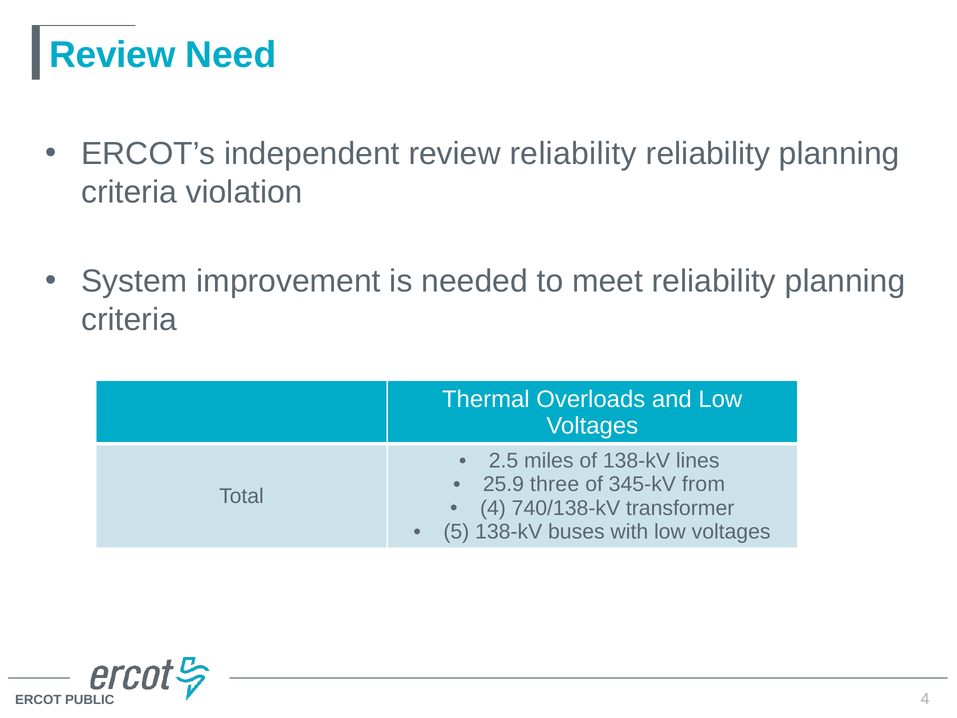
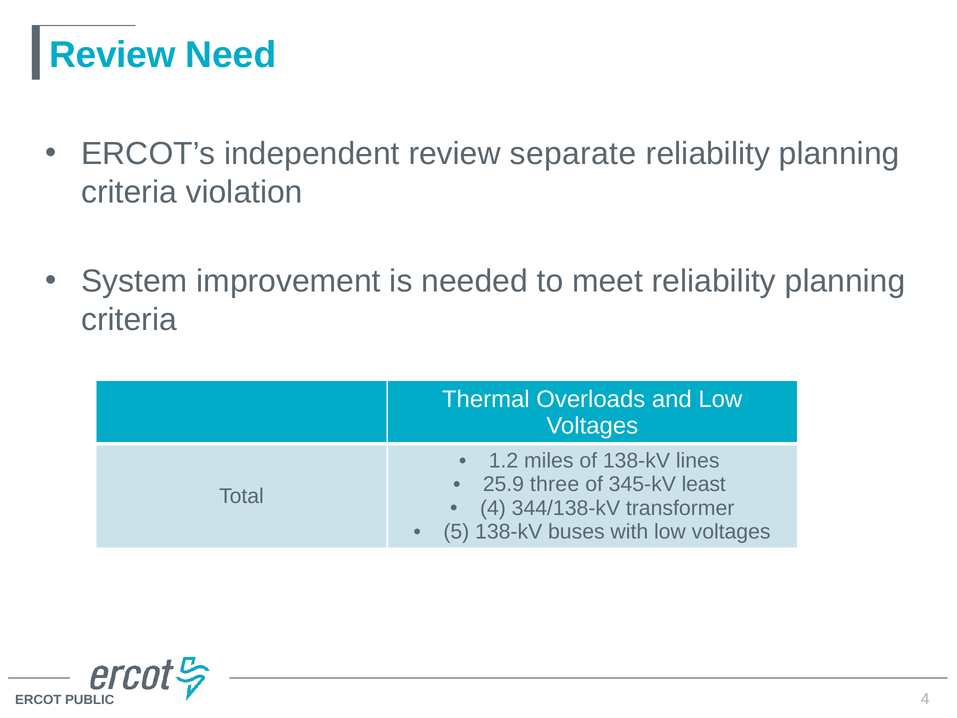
review reliability: reliability -> separate (573, 154)
2.5: 2.5 -> 1.2 (504, 461)
from: from -> least (704, 484)
740/138-kV: 740/138-kV -> 344/138-kV (566, 508)
